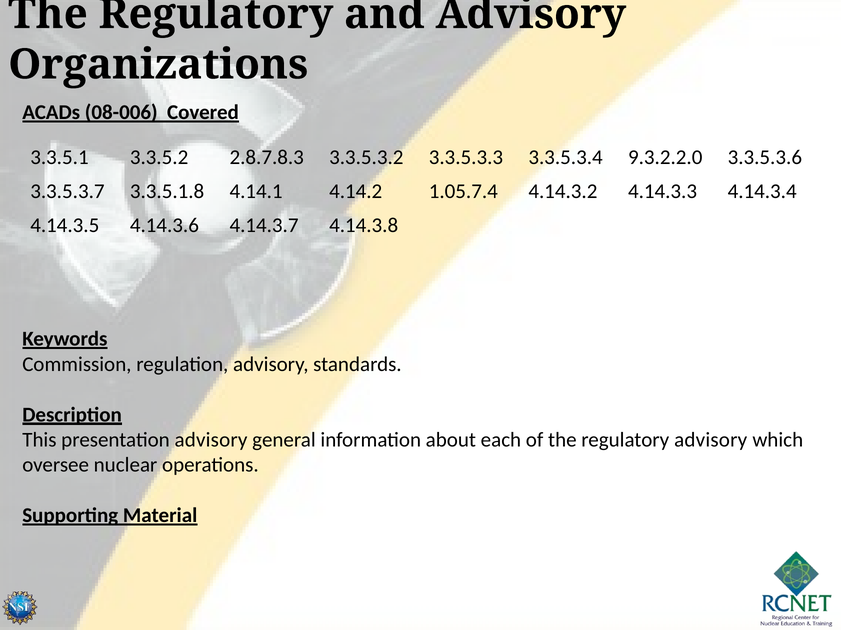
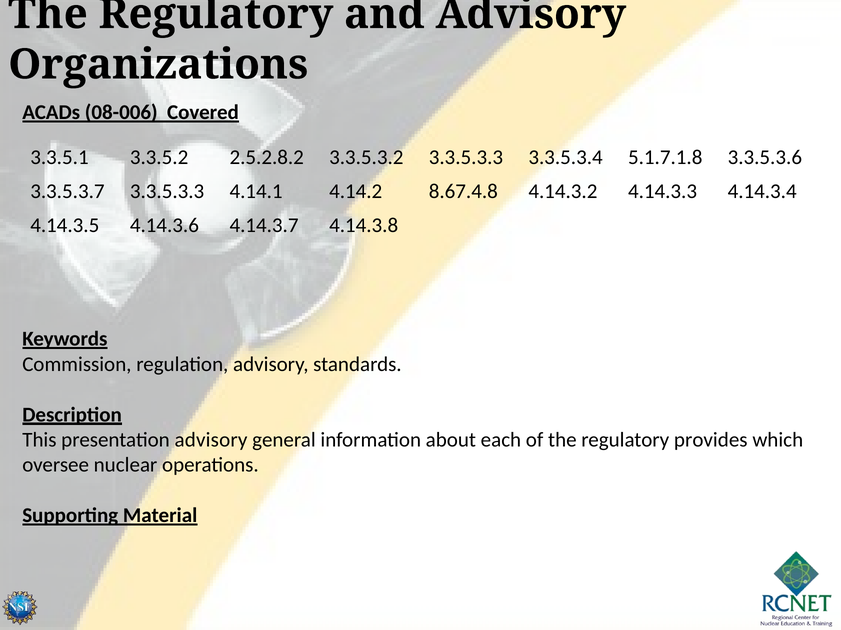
2.8.7.8.3: 2.8.7.8.3 -> 2.5.2.8.2 (267, 157)
9.3.2.2.0: 9.3.2.2.0 -> 5.1.7.1.8 (665, 157)
3.3.5.3.7 3.3.5.1.8: 3.3.5.1.8 -> 3.3.5.3.3 (167, 192)
1.05.7.4: 1.05.7.4 -> 8.67.4.8 (463, 192)
regulatory advisory: advisory -> provides (711, 440)
